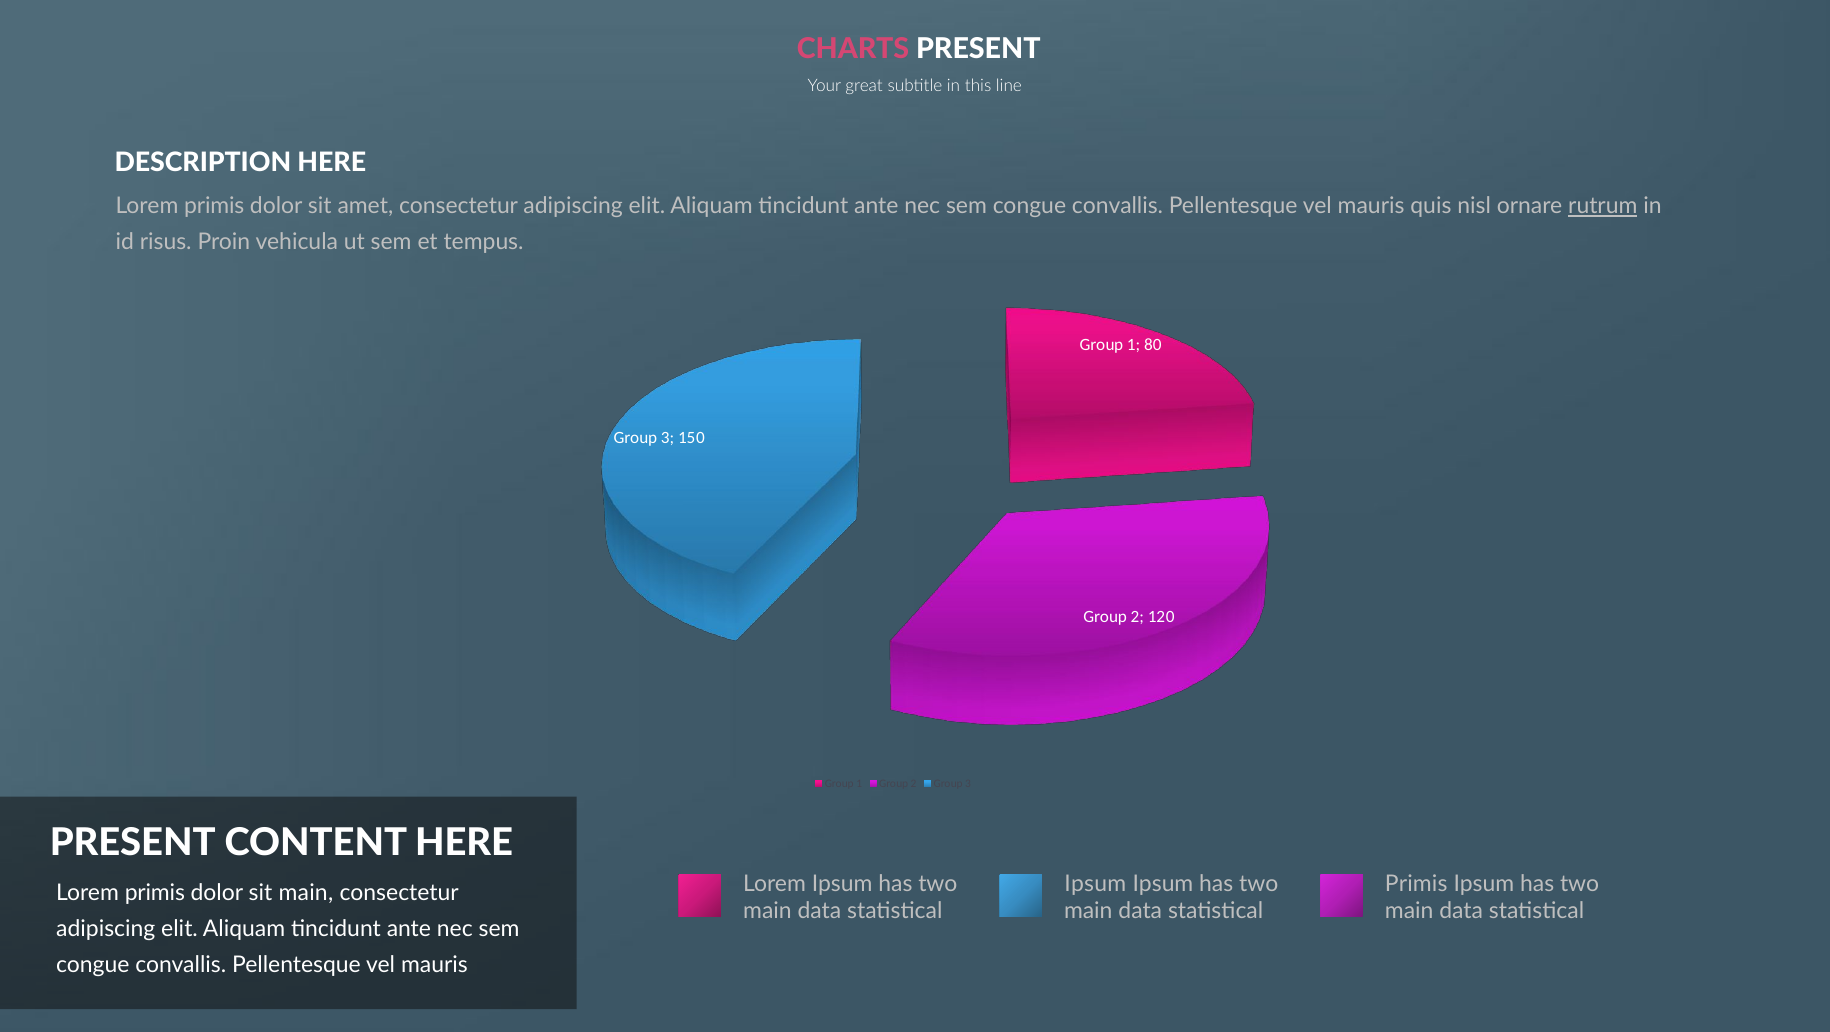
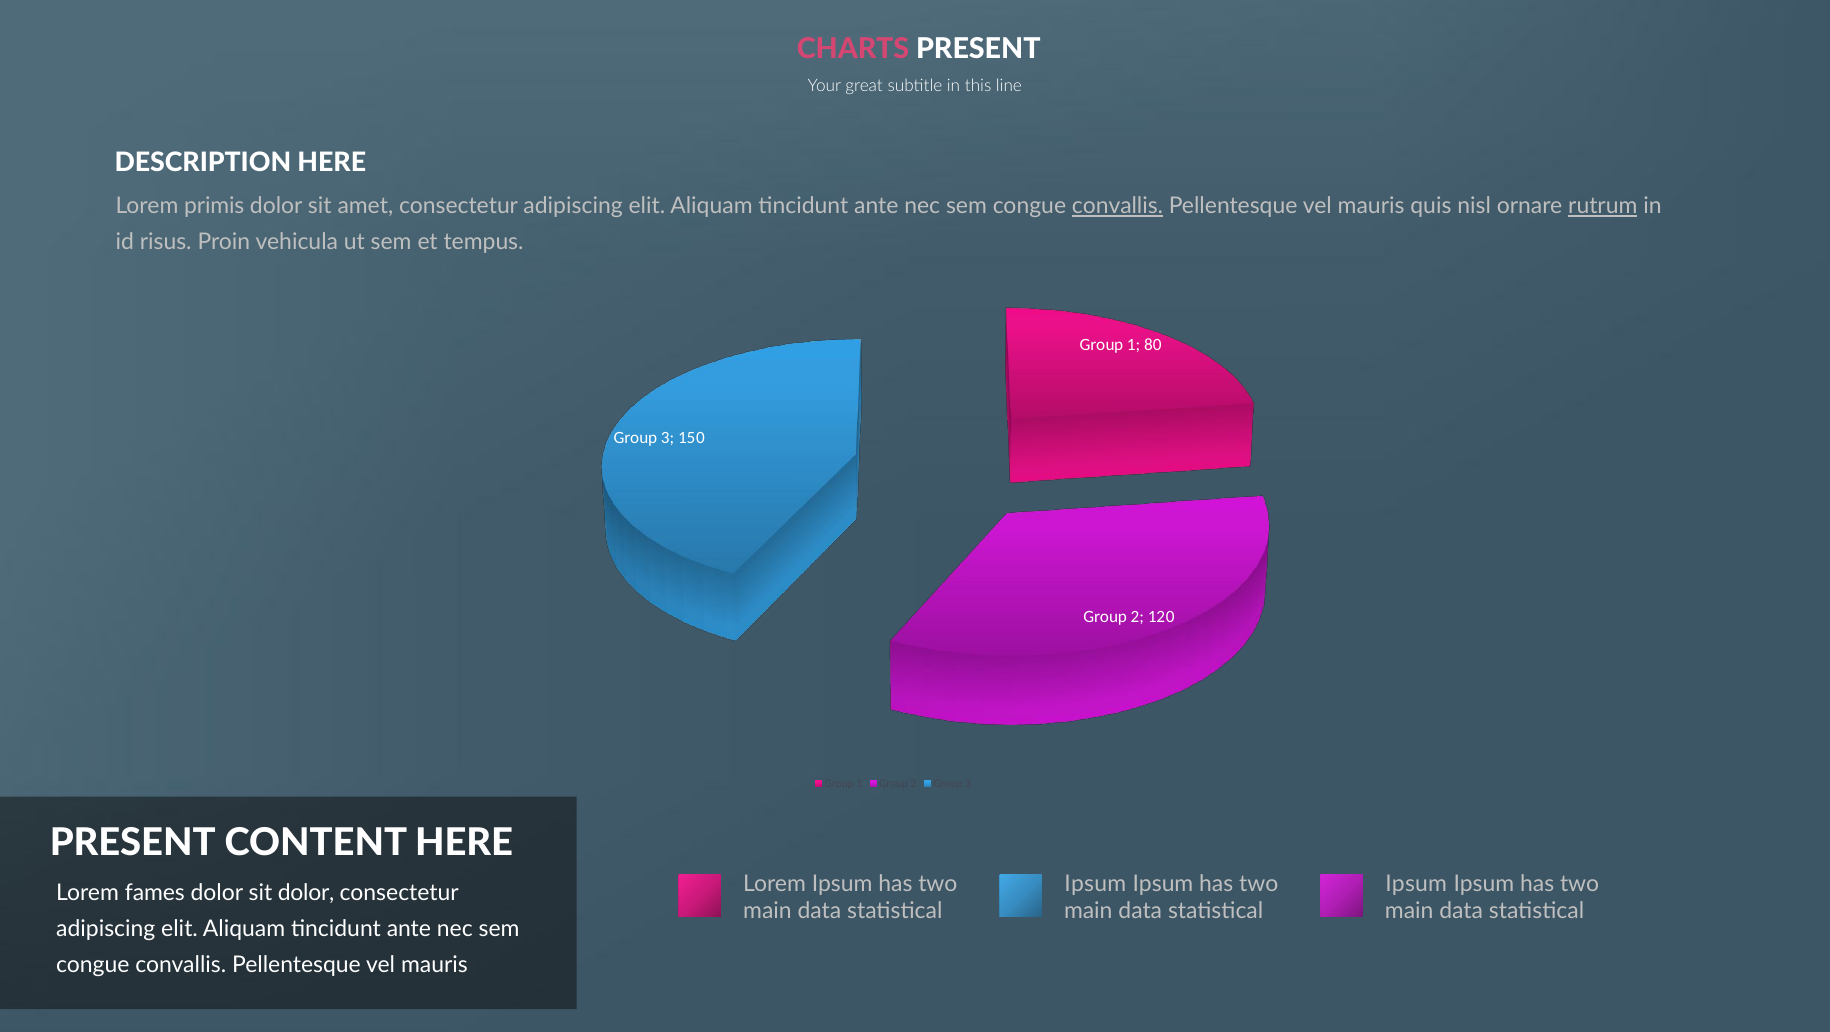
convallis underline: none -> present (1118, 206)
Primis: Primis -> Ipsum (1416, 884)
primis: primis -> fames (155, 893)
sit main: main -> dolor (306, 893)
